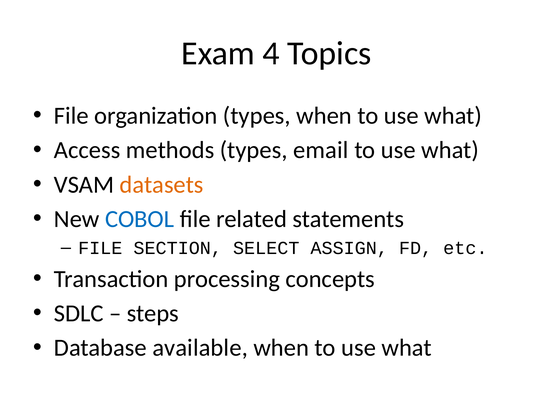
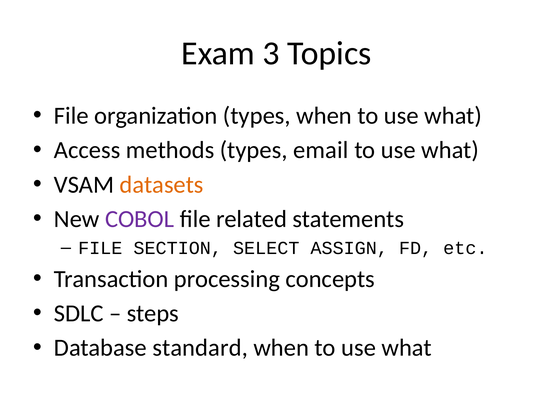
4: 4 -> 3 (271, 54)
COBOL colour: blue -> purple (140, 219)
available: available -> standard (200, 348)
